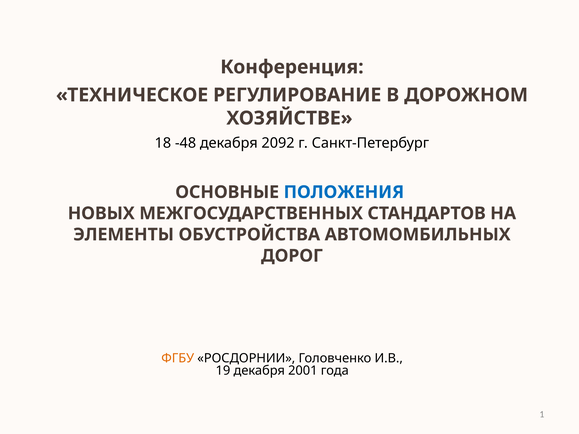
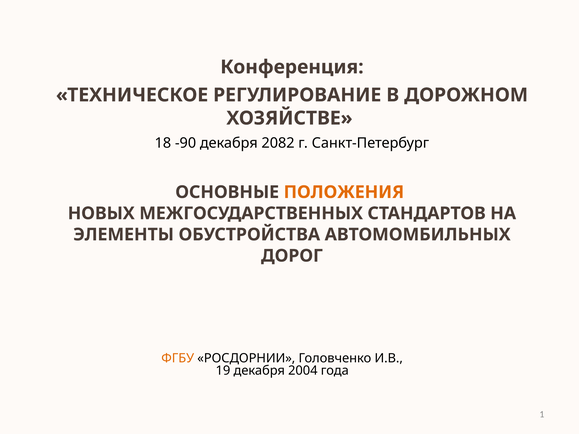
-48: -48 -> -90 (186, 143)
2092: 2092 -> 2082 (278, 143)
ПОЛОЖЕНИЯ colour: blue -> orange (344, 192)
2001: 2001 -> 2004 (303, 371)
